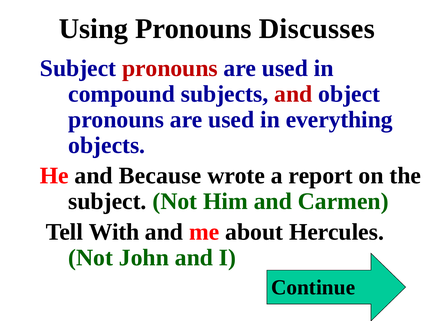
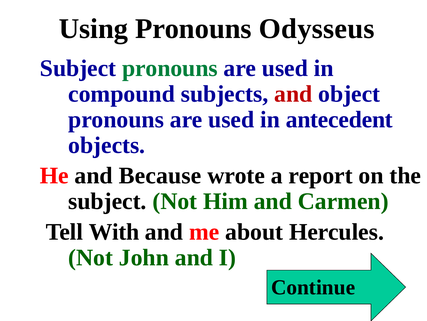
Discusses: Discusses -> Odysseus (317, 29)
pronouns colour: red -> green (170, 68)
everything: everything -> antecedent (339, 119)
